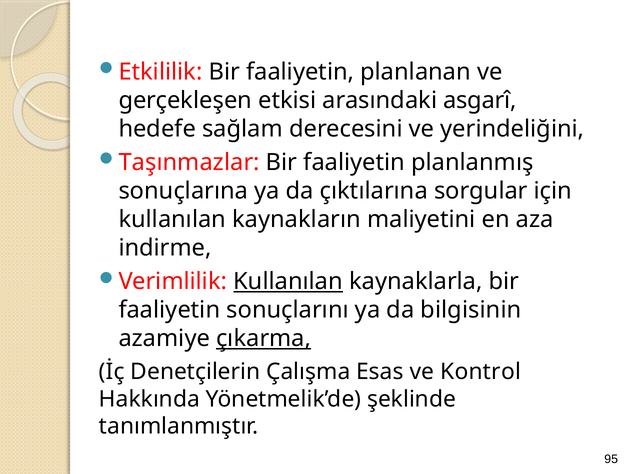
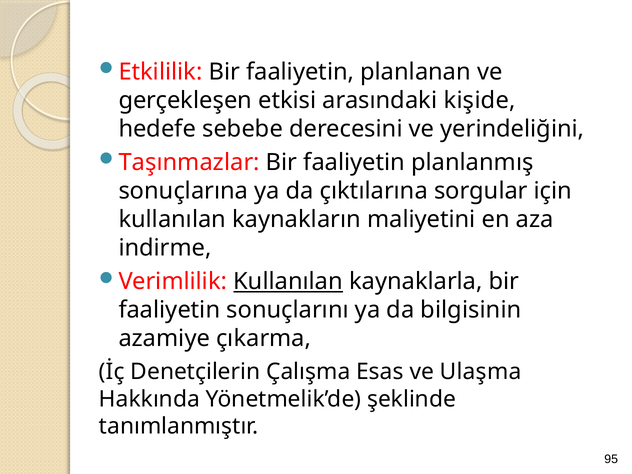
asgarî: asgarî -> kişide (480, 100)
sağlam: sağlam -> sebebe (243, 129)
çıkarma underline: present -> none (264, 339)
Kontrol: Kontrol -> Ulaşma (481, 372)
